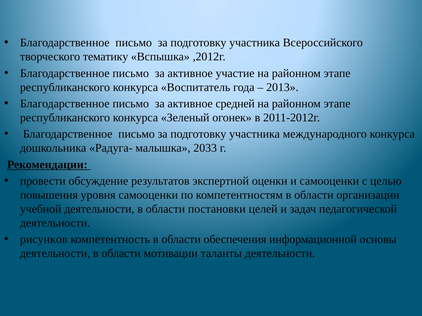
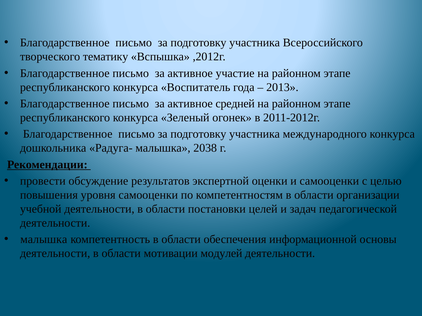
2033: 2033 -> 2038 (205, 148)
рисунков: рисунков -> малышка (44, 240)
таланты: таланты -> модулей (221, 254)
